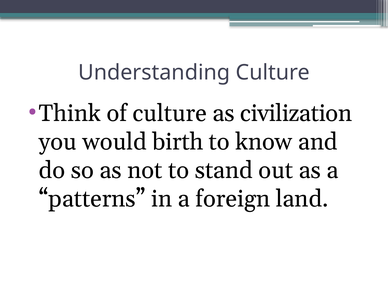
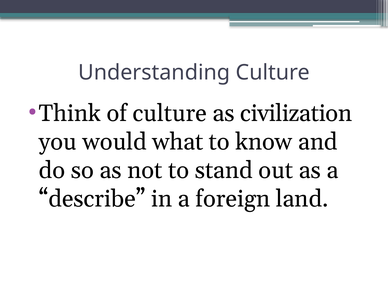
birth: birth -> what (178, 142)
patterns: patterns -> describe (92, 199)
